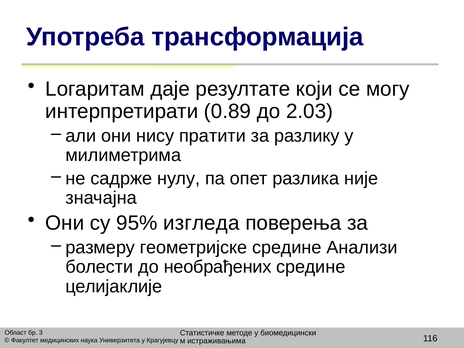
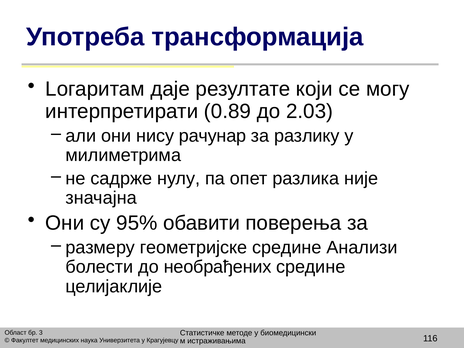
пратити: пратити -> рачунар (213, 136)
изгледа: изгледа -> обавити (202, 223)
